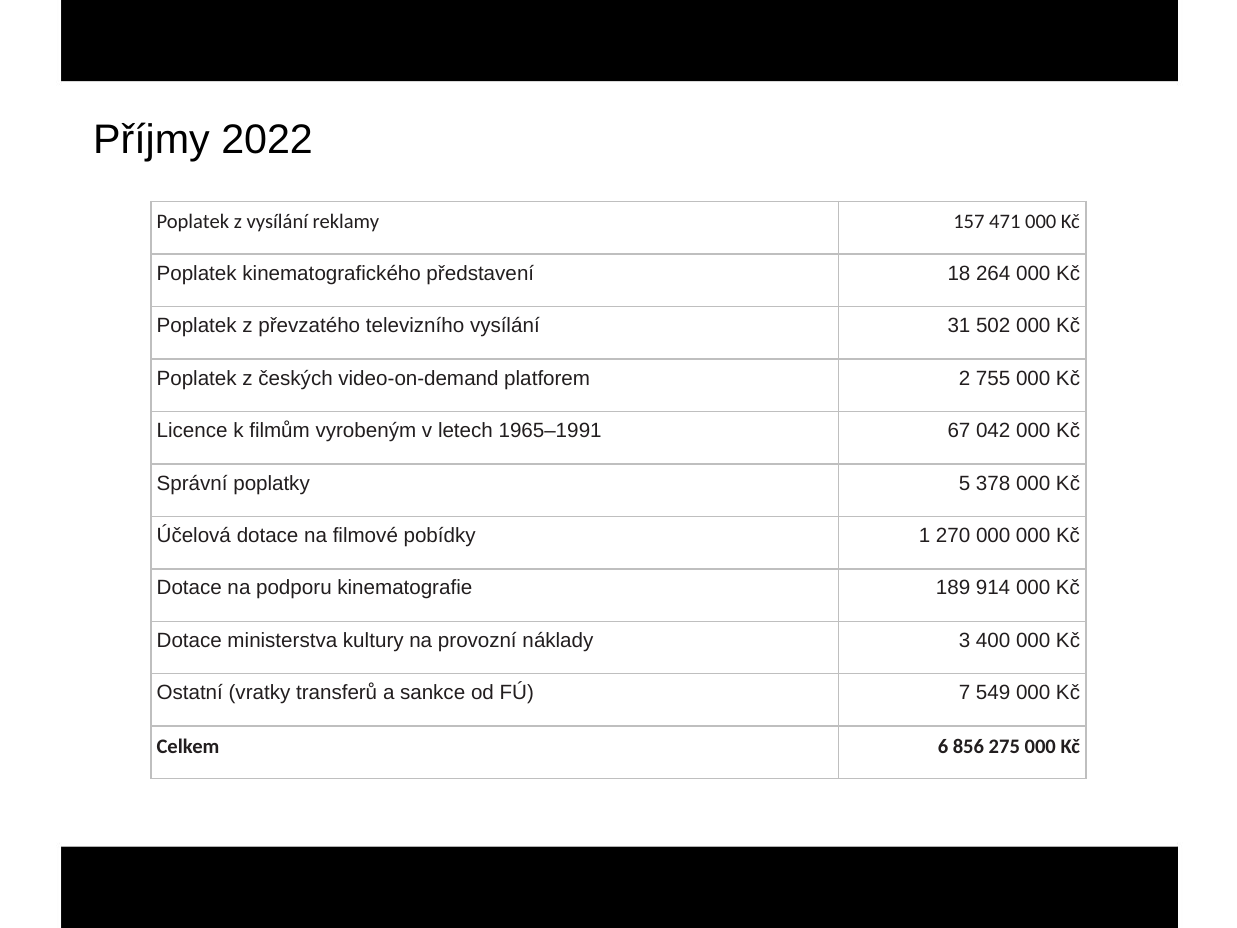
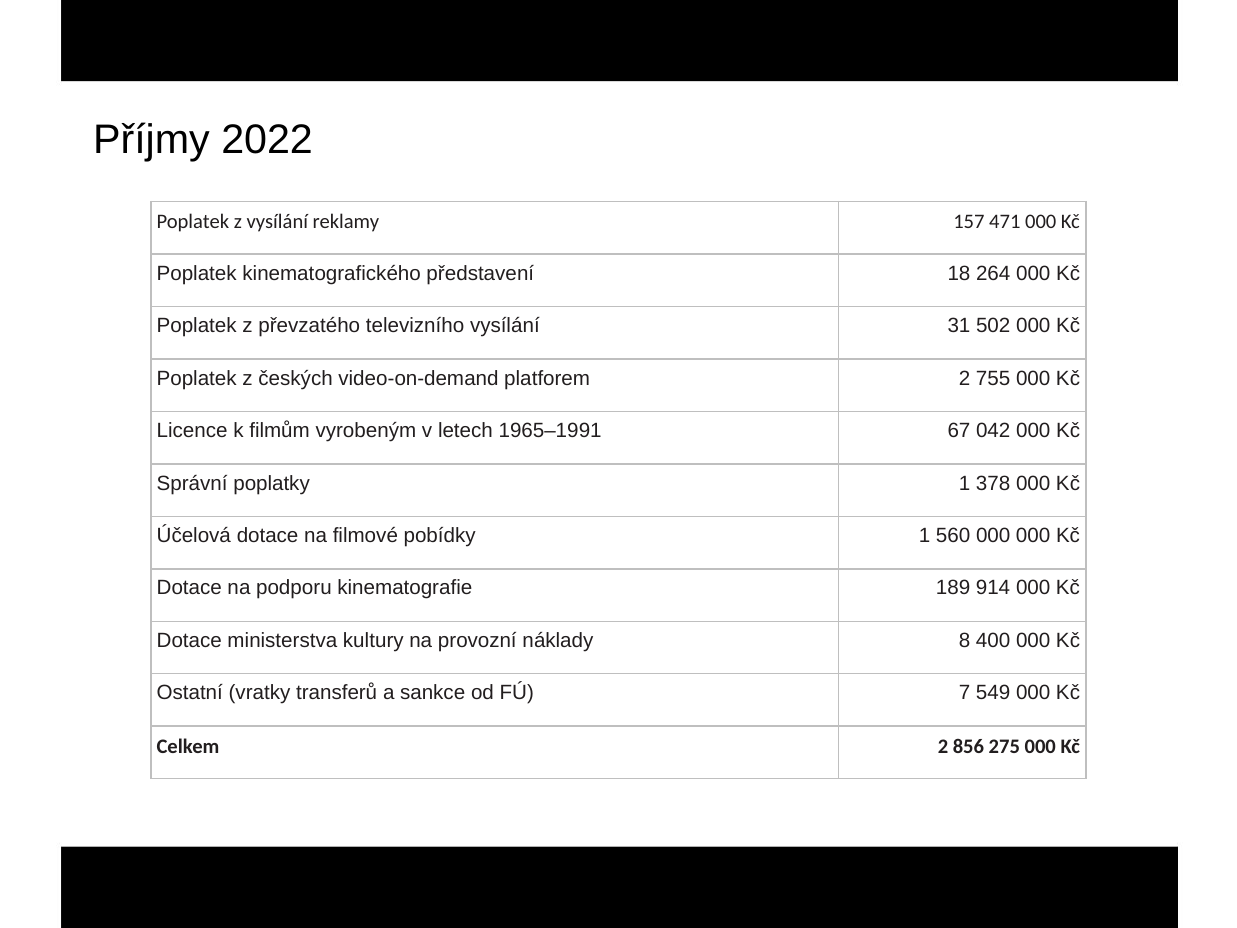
poplatky 5: 5 -> 1 (965, 483)
270: 270 -> 560 (953, 536)
3: 3 -> 8 (965, 640)
Celkem 6: 6 -> 2 (943, 746)
